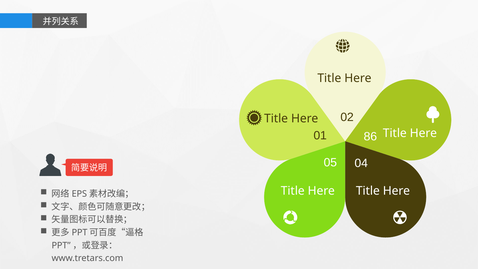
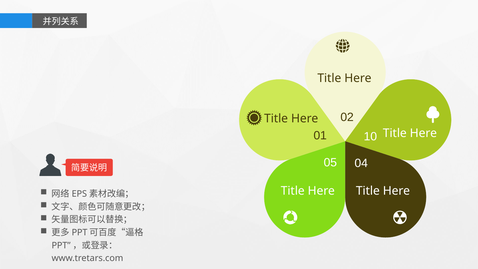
86: 86 -> 10 (370, 136)
